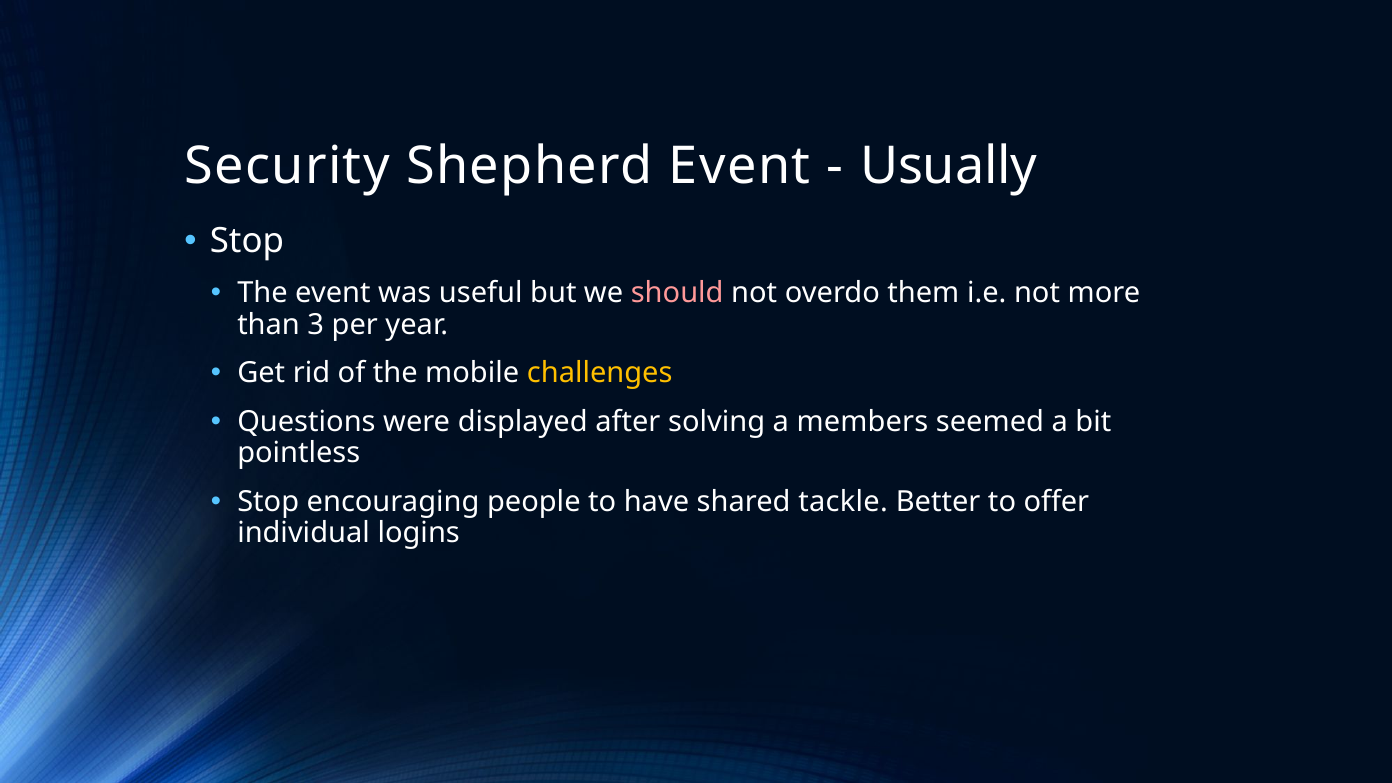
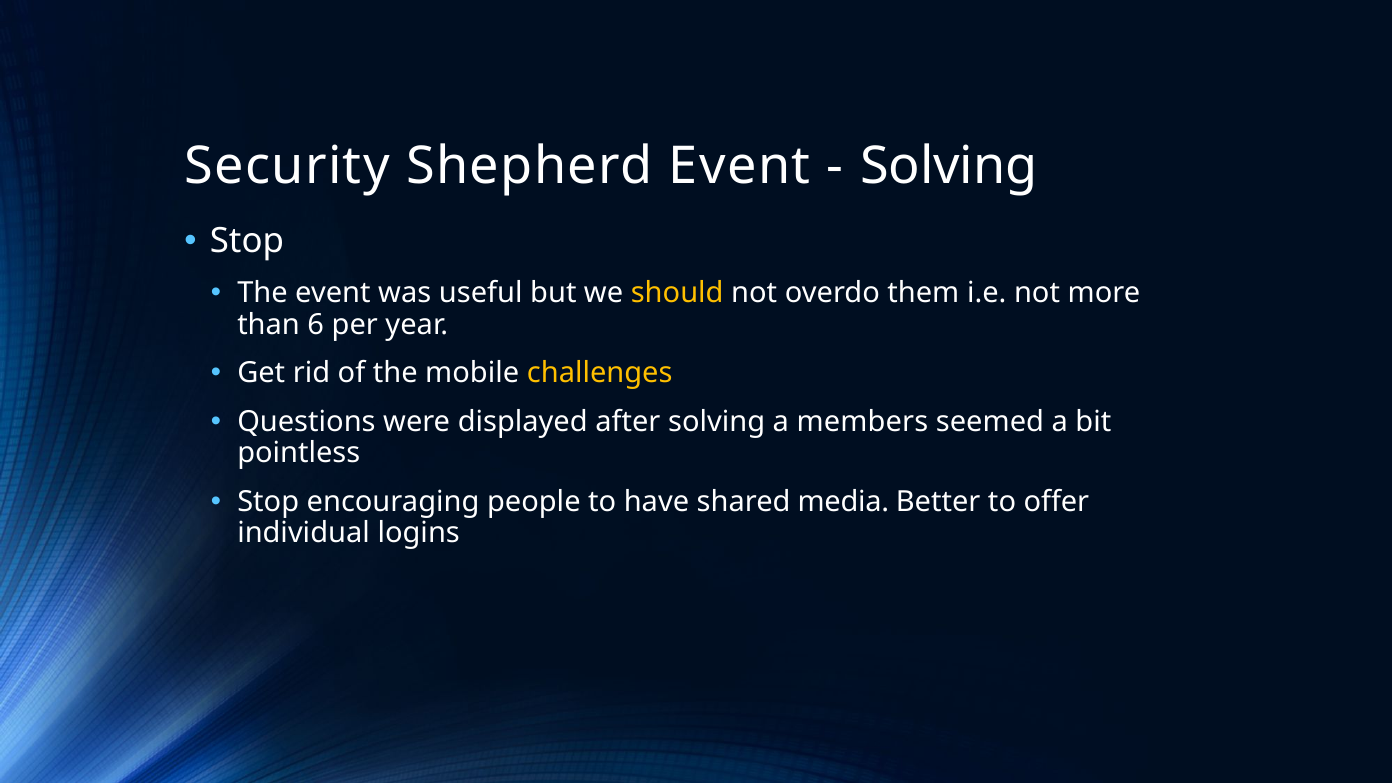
Usually: Usually -> Solving (949, 166)
should colour: pink -> yellow (677, 293)
3: 3 -> 6 (316, 325)
tackle: tackle -> media (843, 502)
